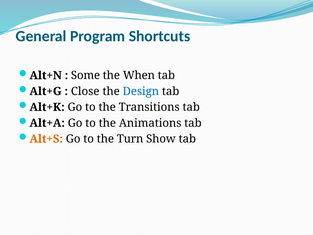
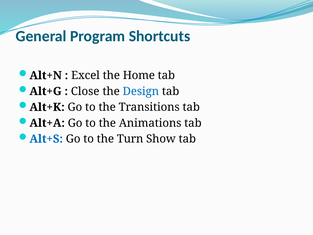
Some: Some -> Excel (85, 75)
When: When -> Home (139, 75)
Alt+S colour: orange -> blue (46, 139)
